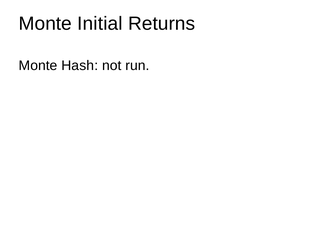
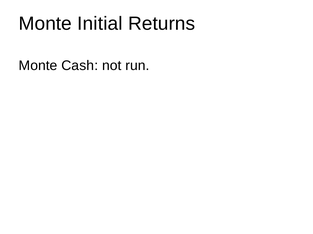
Hash: Hash -> Cash (80, 66)
